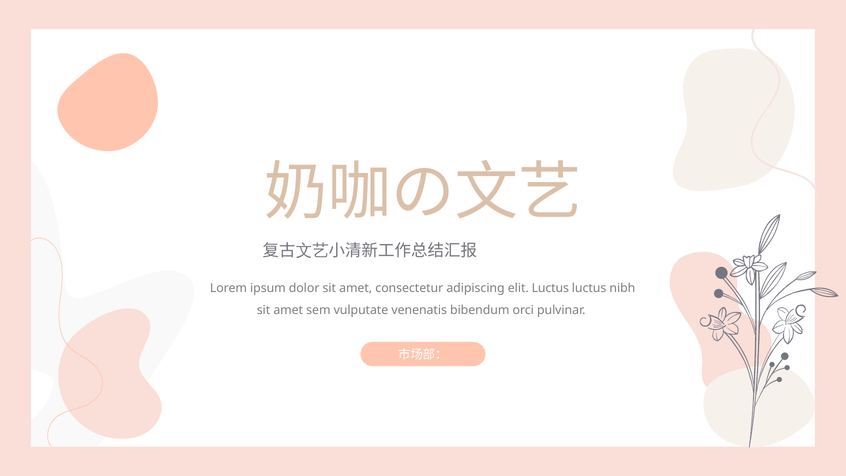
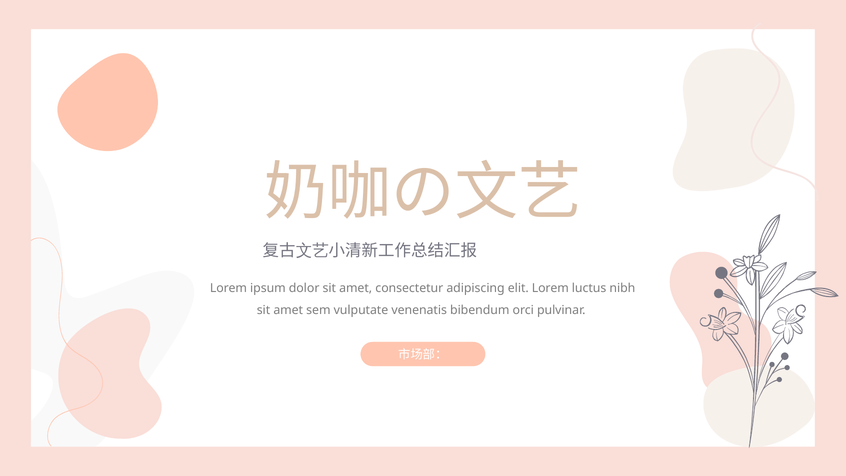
elit Luctus: Luctus -> Lorem (550, 288)
